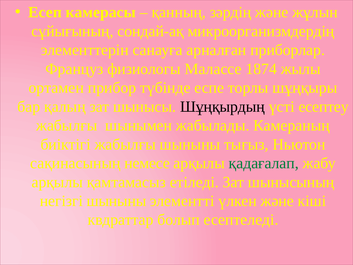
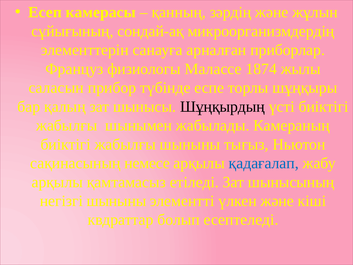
ортамен: ортамен -> саласын (56, 88)
үсті есептеу: есептеу -> биіктігі (324, 107)
қадағалап colour: green -> blue (264, 163)
